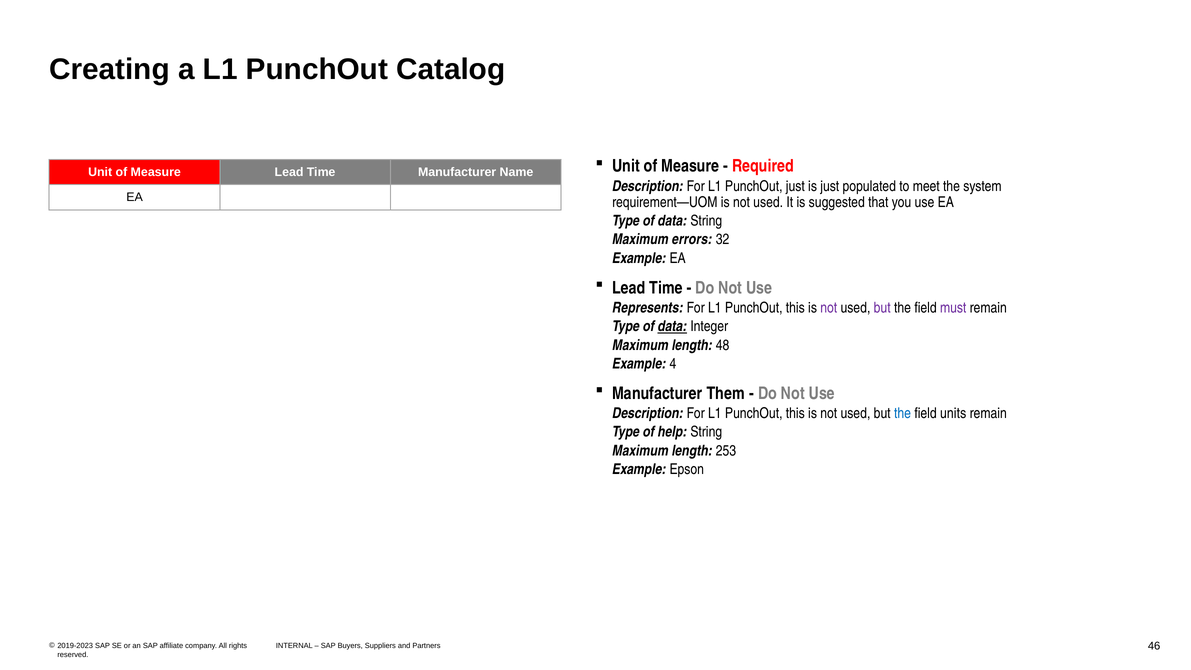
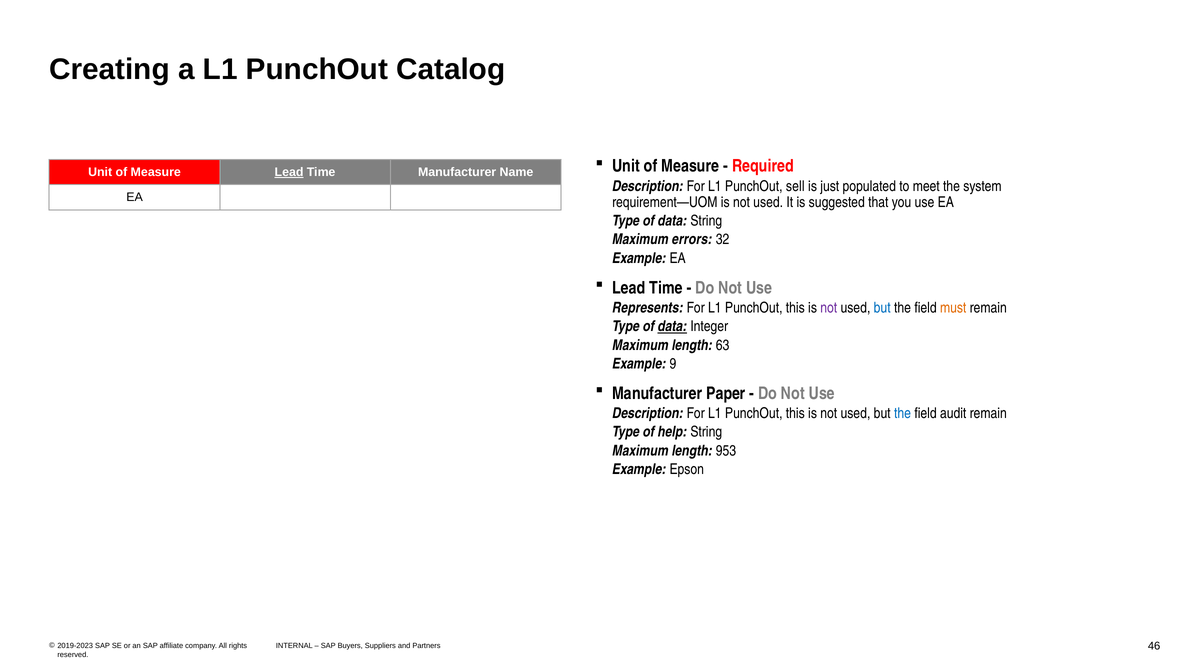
Lead underline: none -> present (289, 172)
PunchOut just: just -> sell (795, 186)
but colour: purple -> blue (882, 308)
must colour: purple -> orange (953, 308)
48: 48 -> 63 (723, 345)
4: 4 -> 9 (673, 364)
Them: Them -> Paper (726, 393)
units: units -> audit (953, 413)
253: 253 -> 953 (726, 451)
